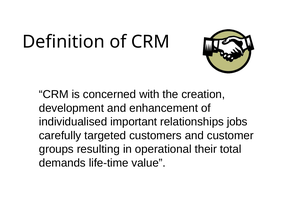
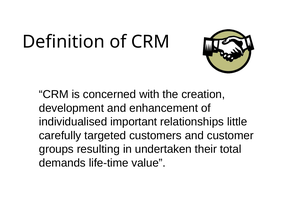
jobs: jobs -> little (237, 122)
operational: operational -> undertaken (163, 149)
